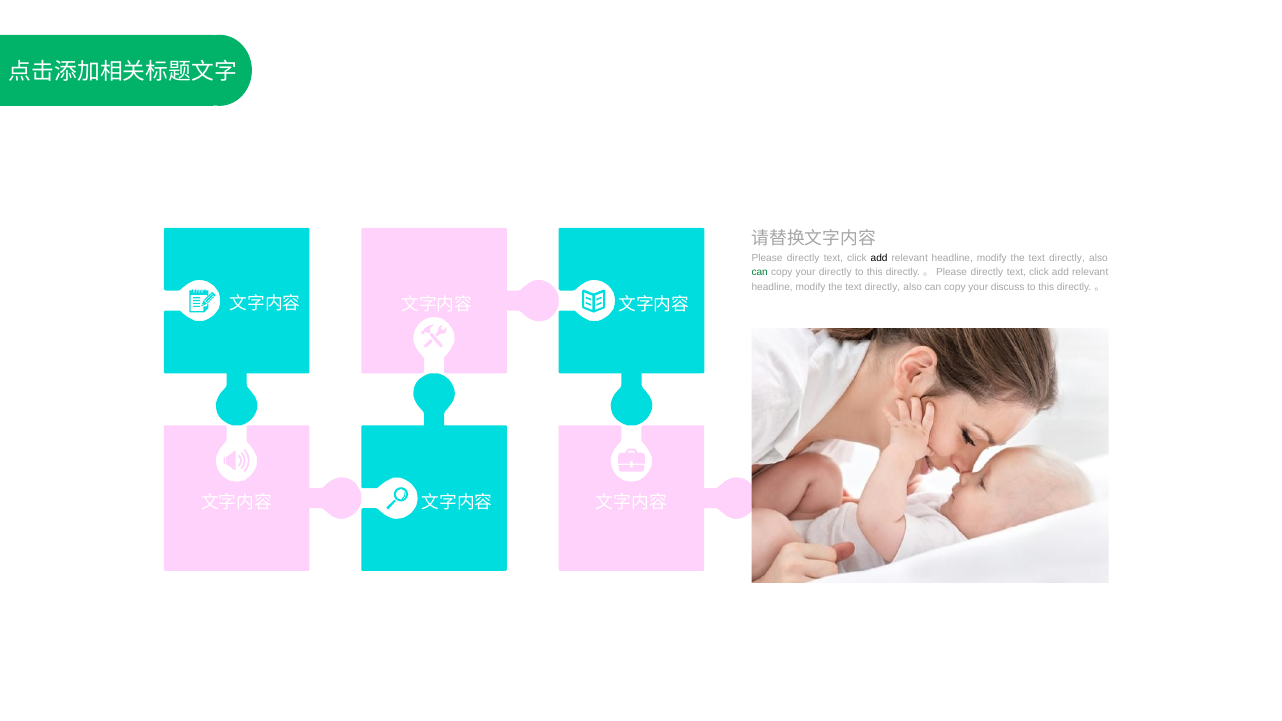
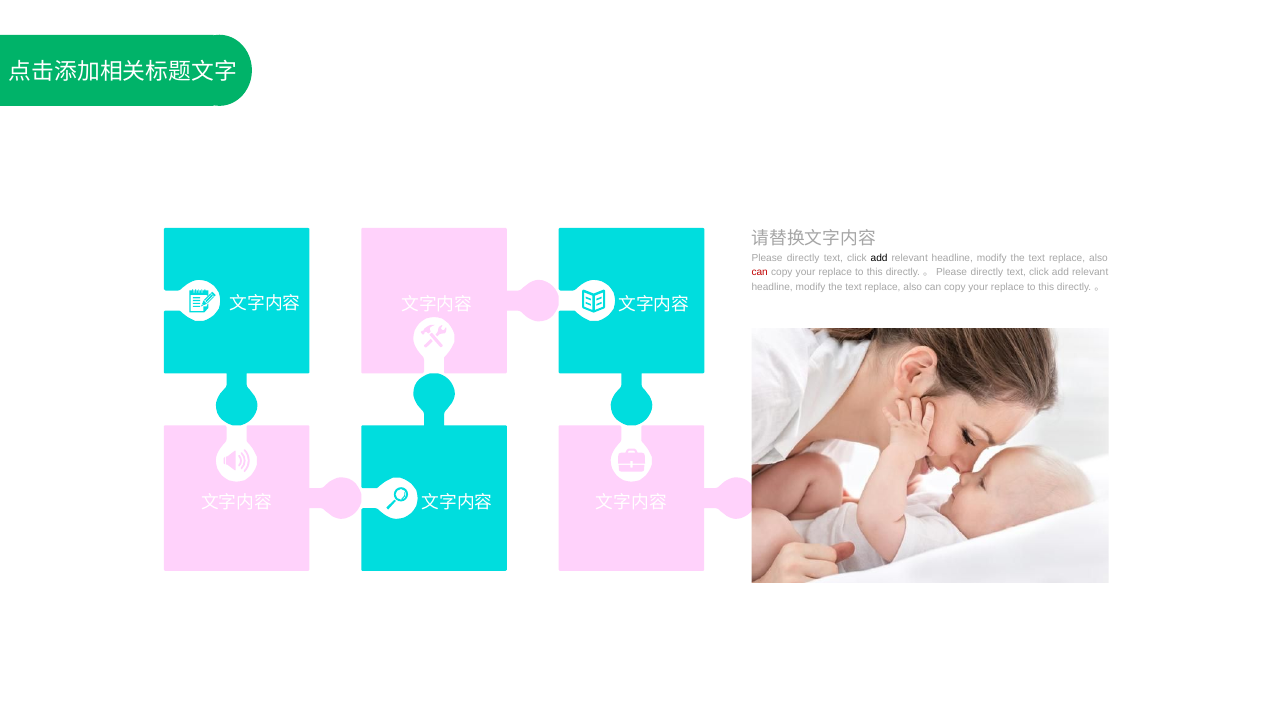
directly: directly -> replace (1067, 258)
can colour: green -> red (760, 273)
directly: directly -> replace (835, 273)
directly: directly -> replace (882, 287)
discuss: discuss -> replace (1008, 287)
